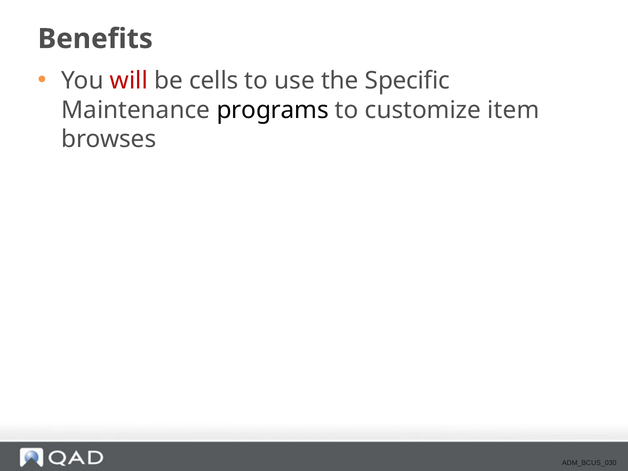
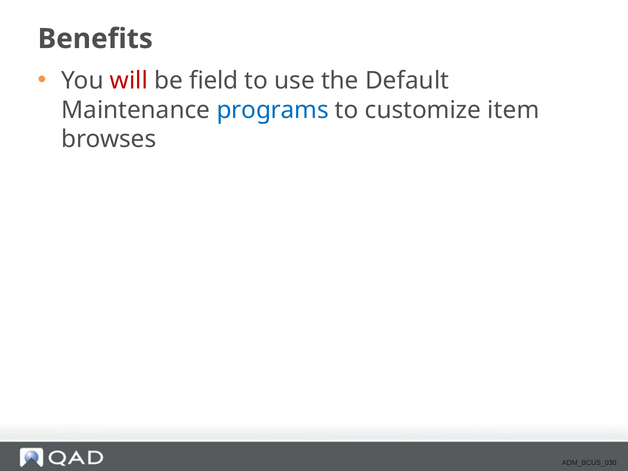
cells: cells -> field (214, 81)
Specific: Specific -> Default (407, 81)
programs colour: black -> blue (273, 110)
